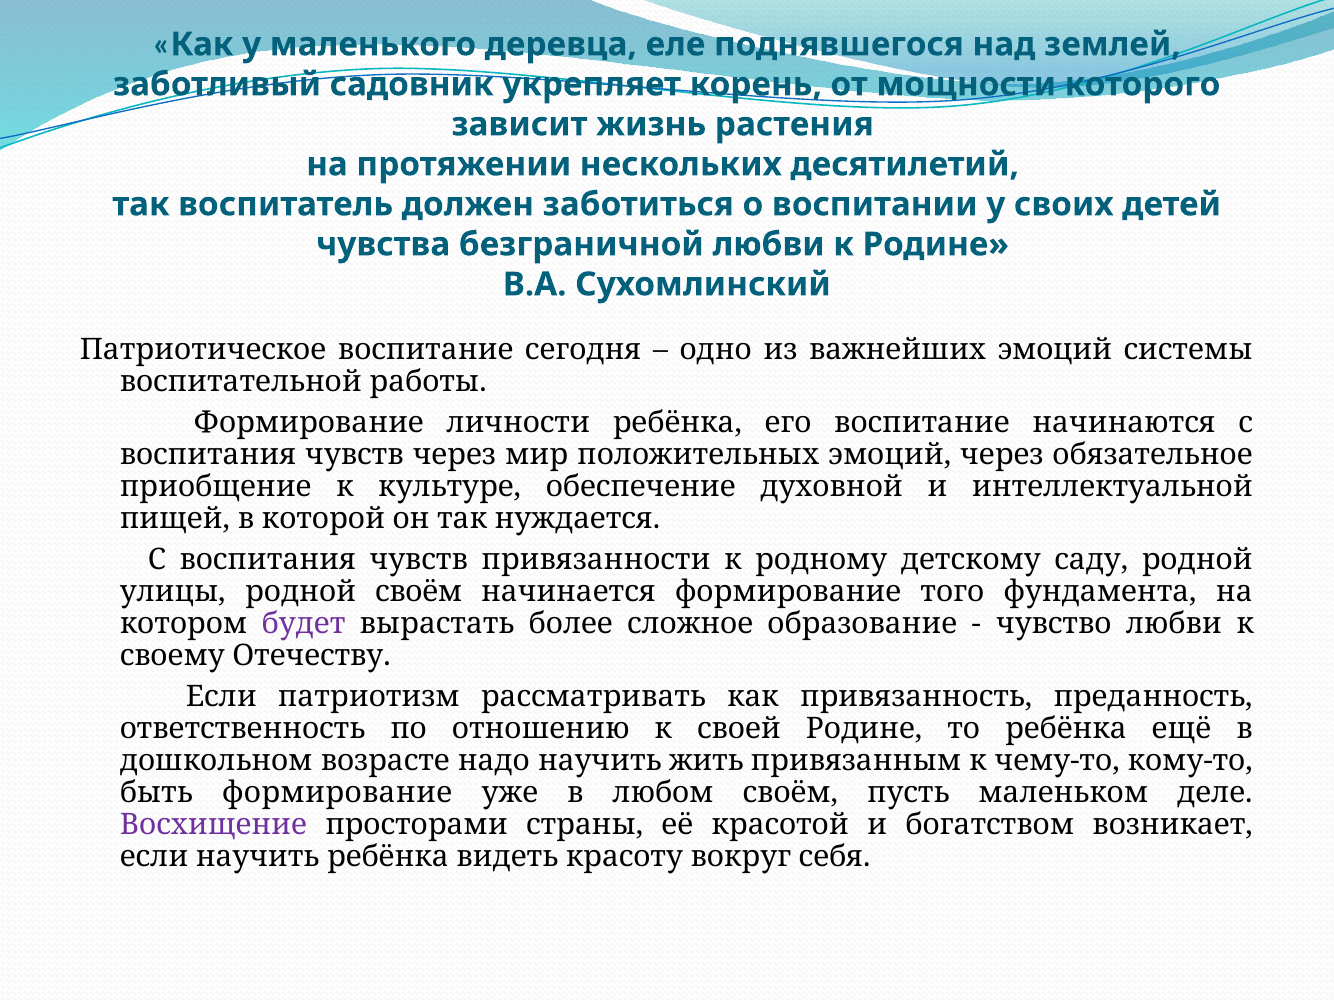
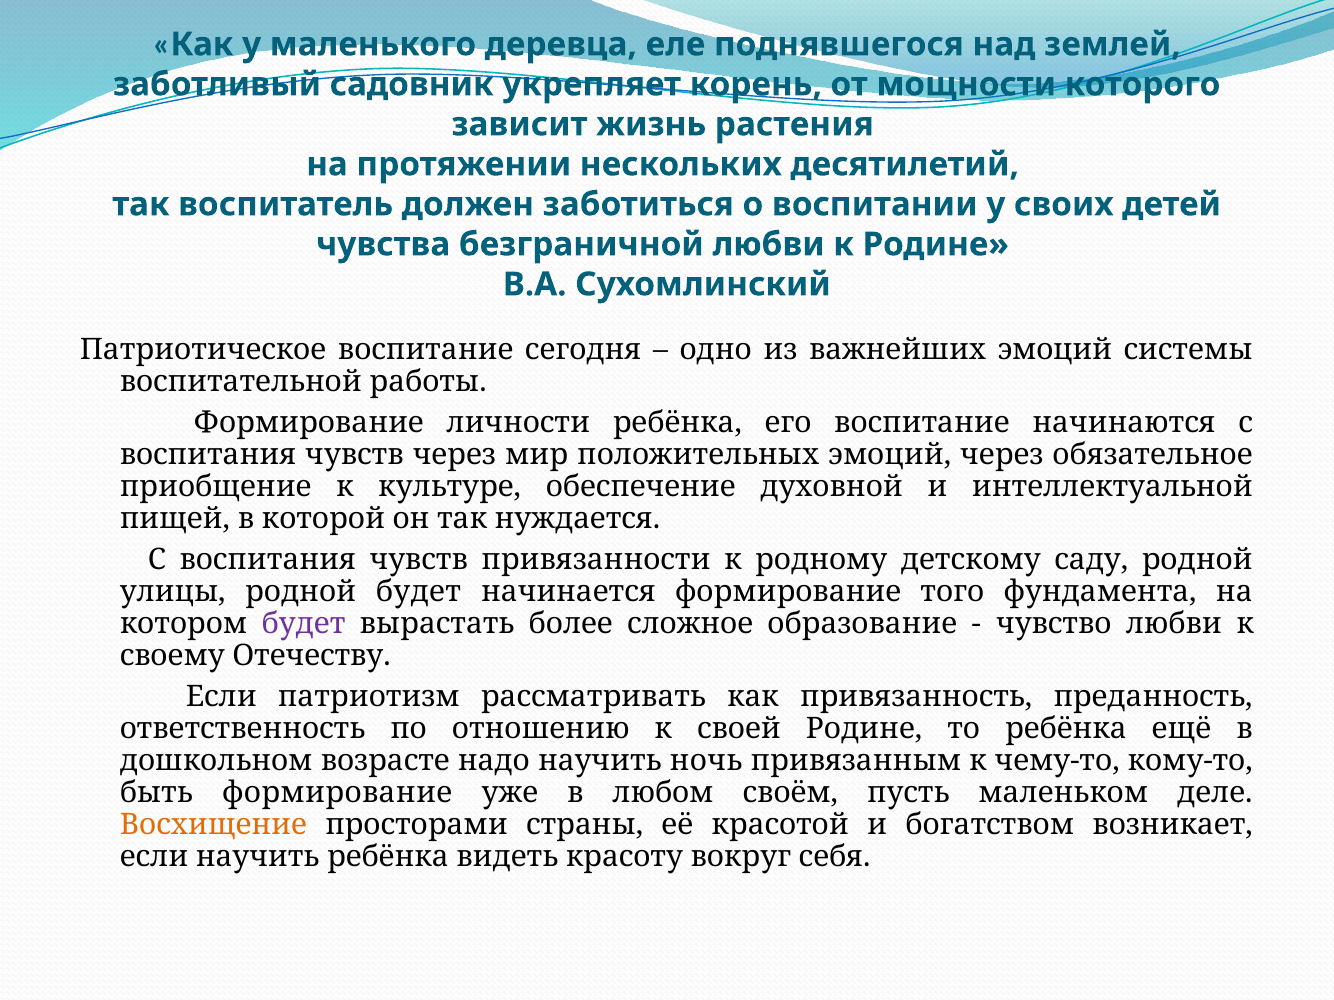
родной своём: своём -> будет (418, 592)
жить: жить -> ночь (706, 761)
Восхищение colour: purple -> orange (213, 825)
